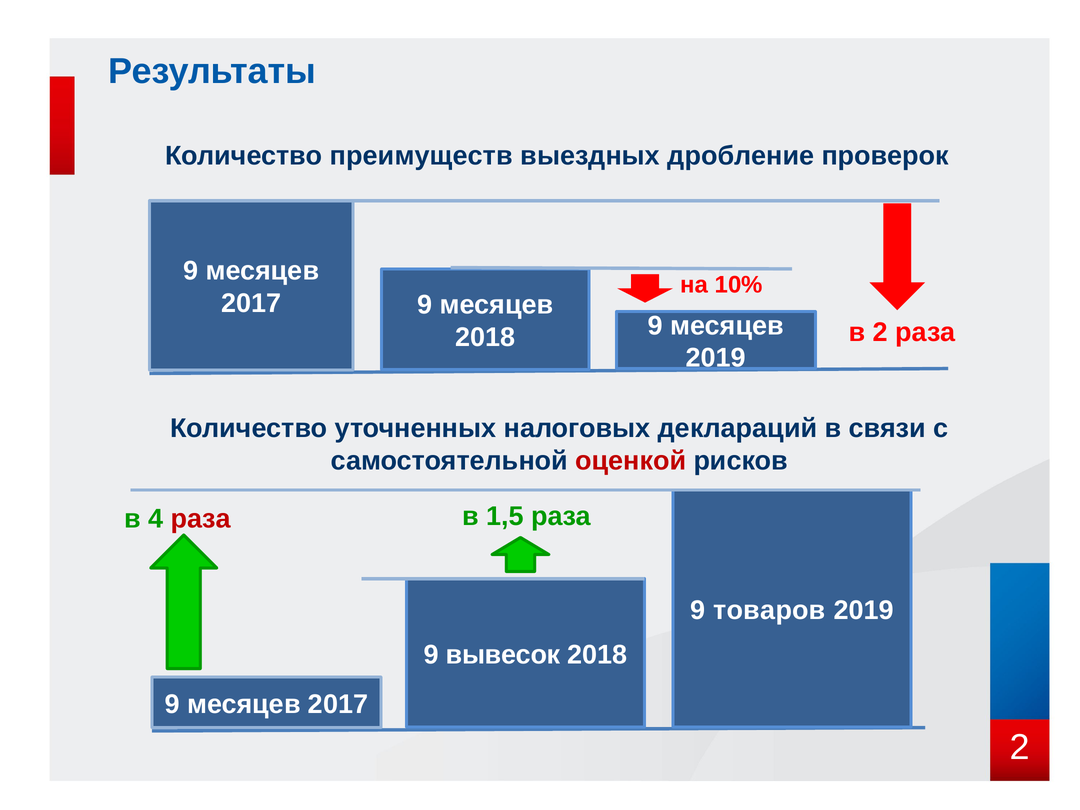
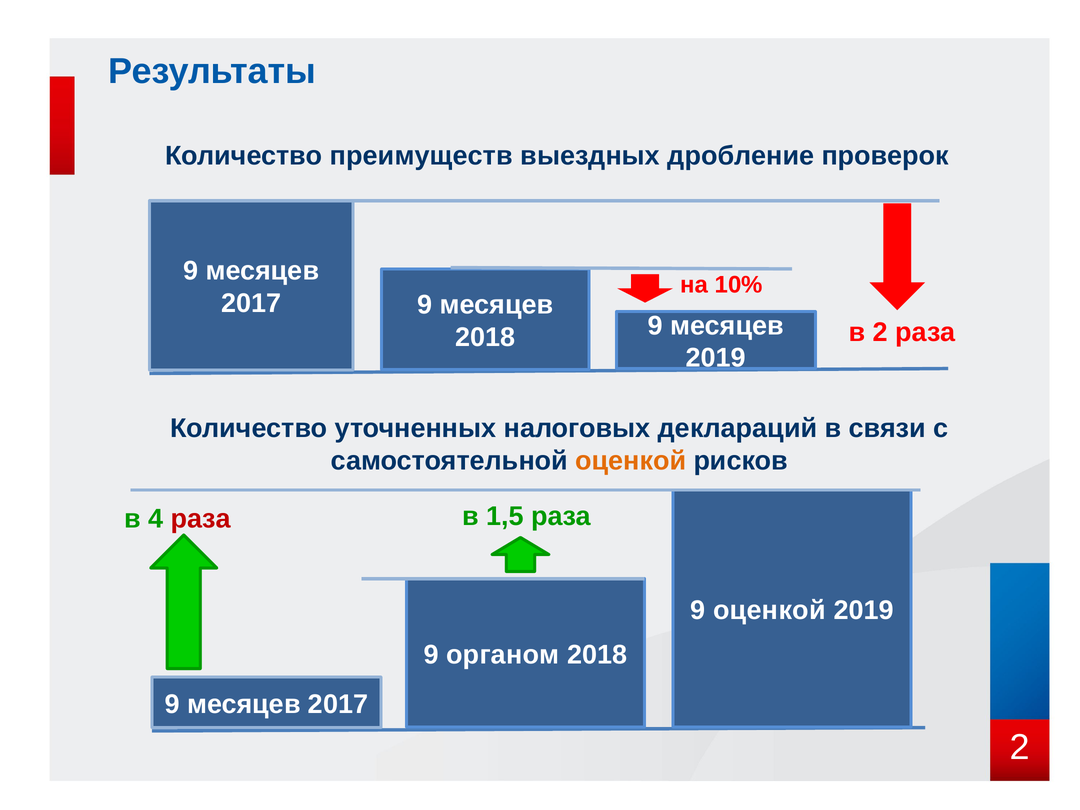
оценкой colour: red -> orange (631, 461)
9 товаров: товаров -> оценкой (769, 610)
вывесок: вывесок -> органом (503, 655)
